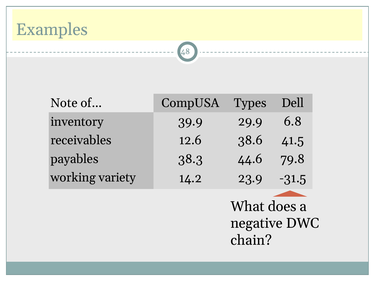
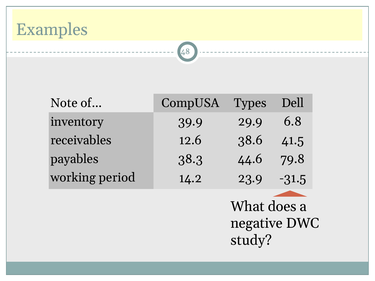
variety: variety -> period (117, 178)
chain: chain -> study (251, 240)
